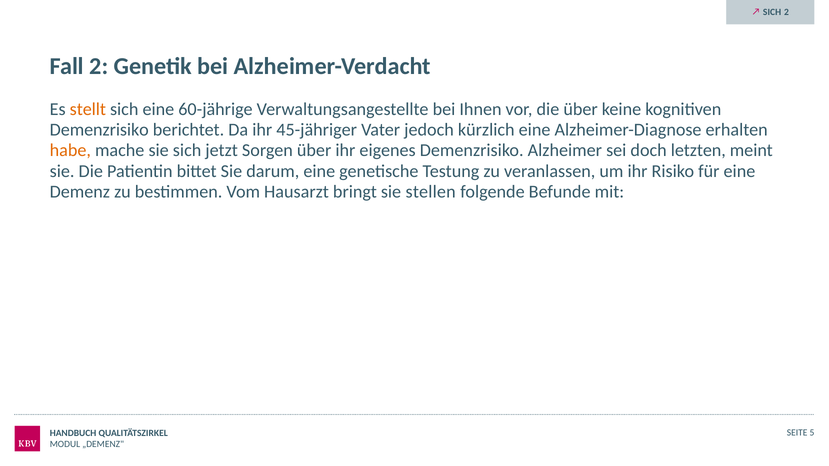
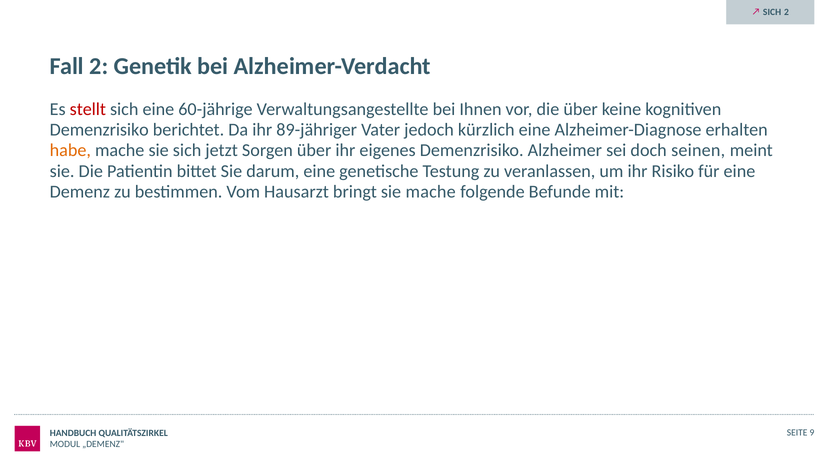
stellt colour: orange -> red (88, 109)
45-jähriger: 45-jähriger -> 89-jähriger (317, 130)
letzten: letzten -> seinen (698, 150)
sie stellen: stellen -> mache (431, 192)
5: 5 -> 9 (812, 433)
